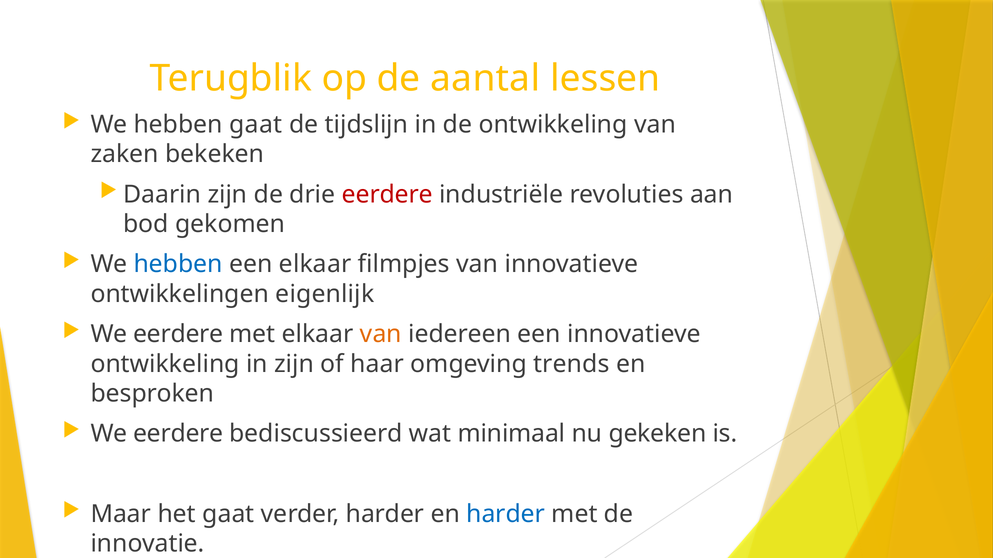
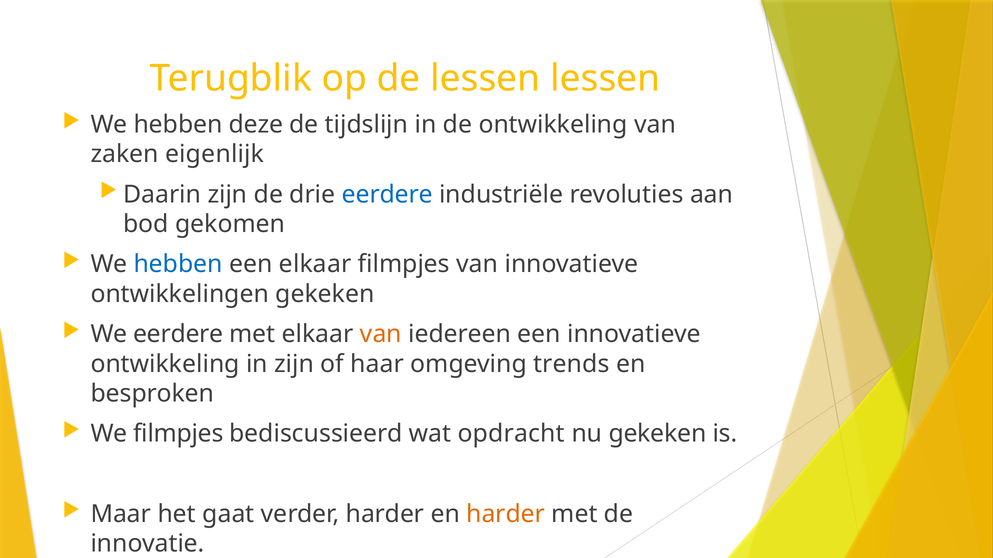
de aantal: aantal -> lessen (485, 78)
hebben gaat: gaat -> deze (256, 125)
bekeken: bekeken -> eigenlijk (215, 154)
eerdere colour: red -> blue (387, 195)
ontwikkelingen eigenlijk: eigenlijk -> gekeken (325, 294)
eerdere: eerdere -> filmpjes (178, 434)
minimaal: minimaal -> opdracht (511, 434)
harder colour: blue -> orange (506, 514)
